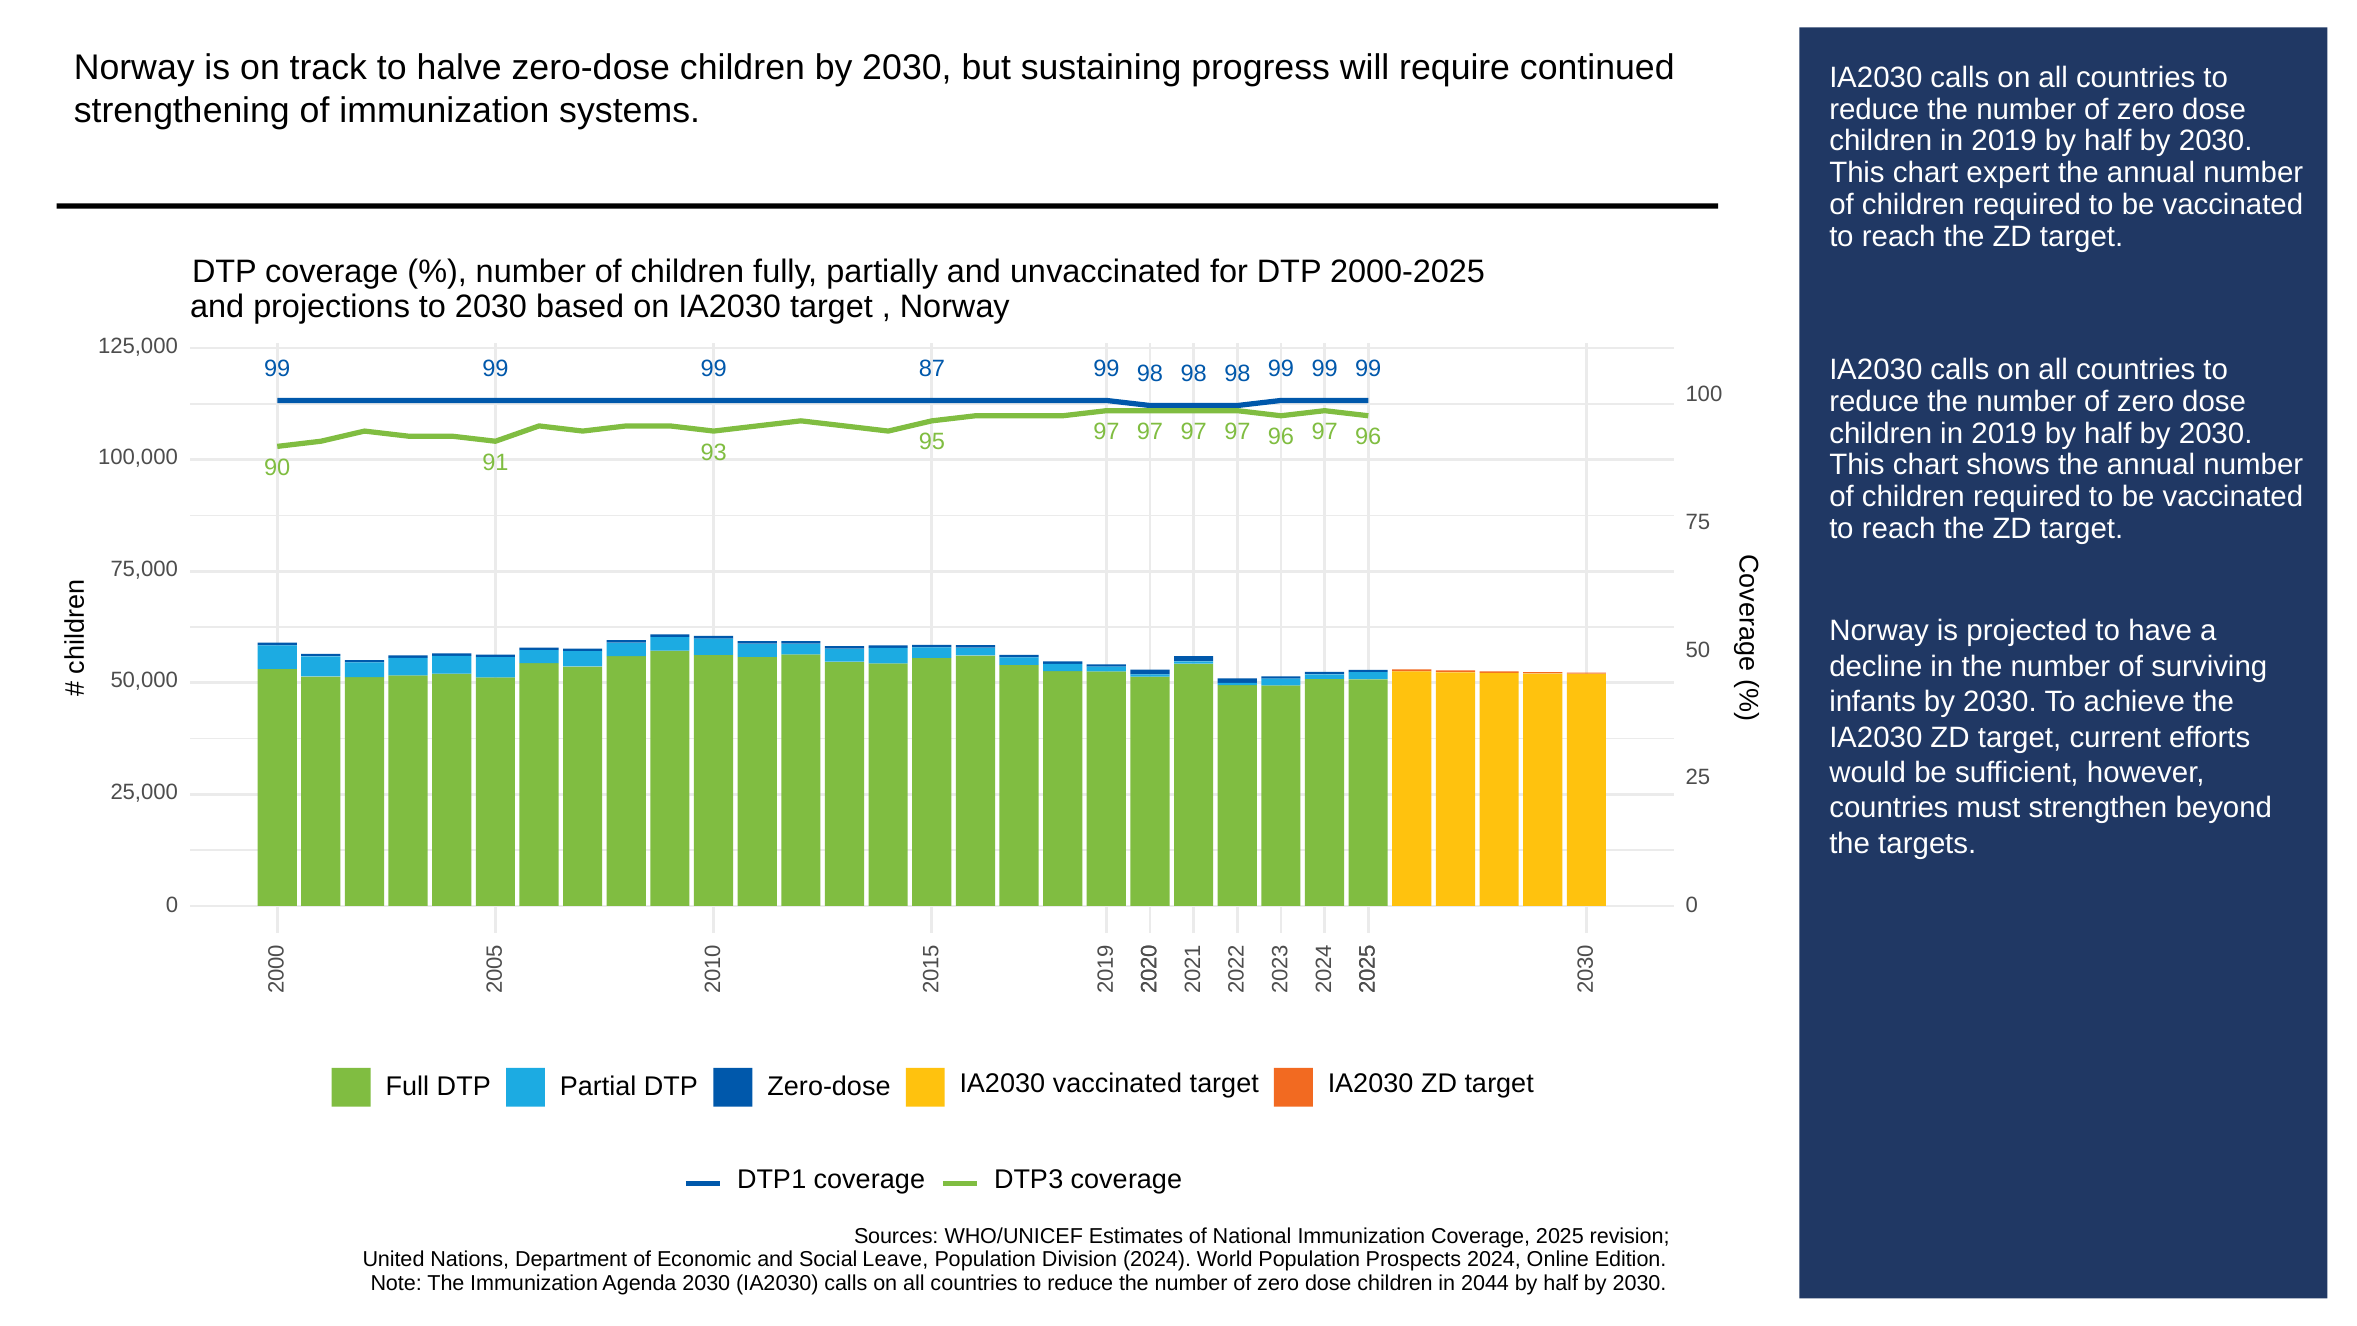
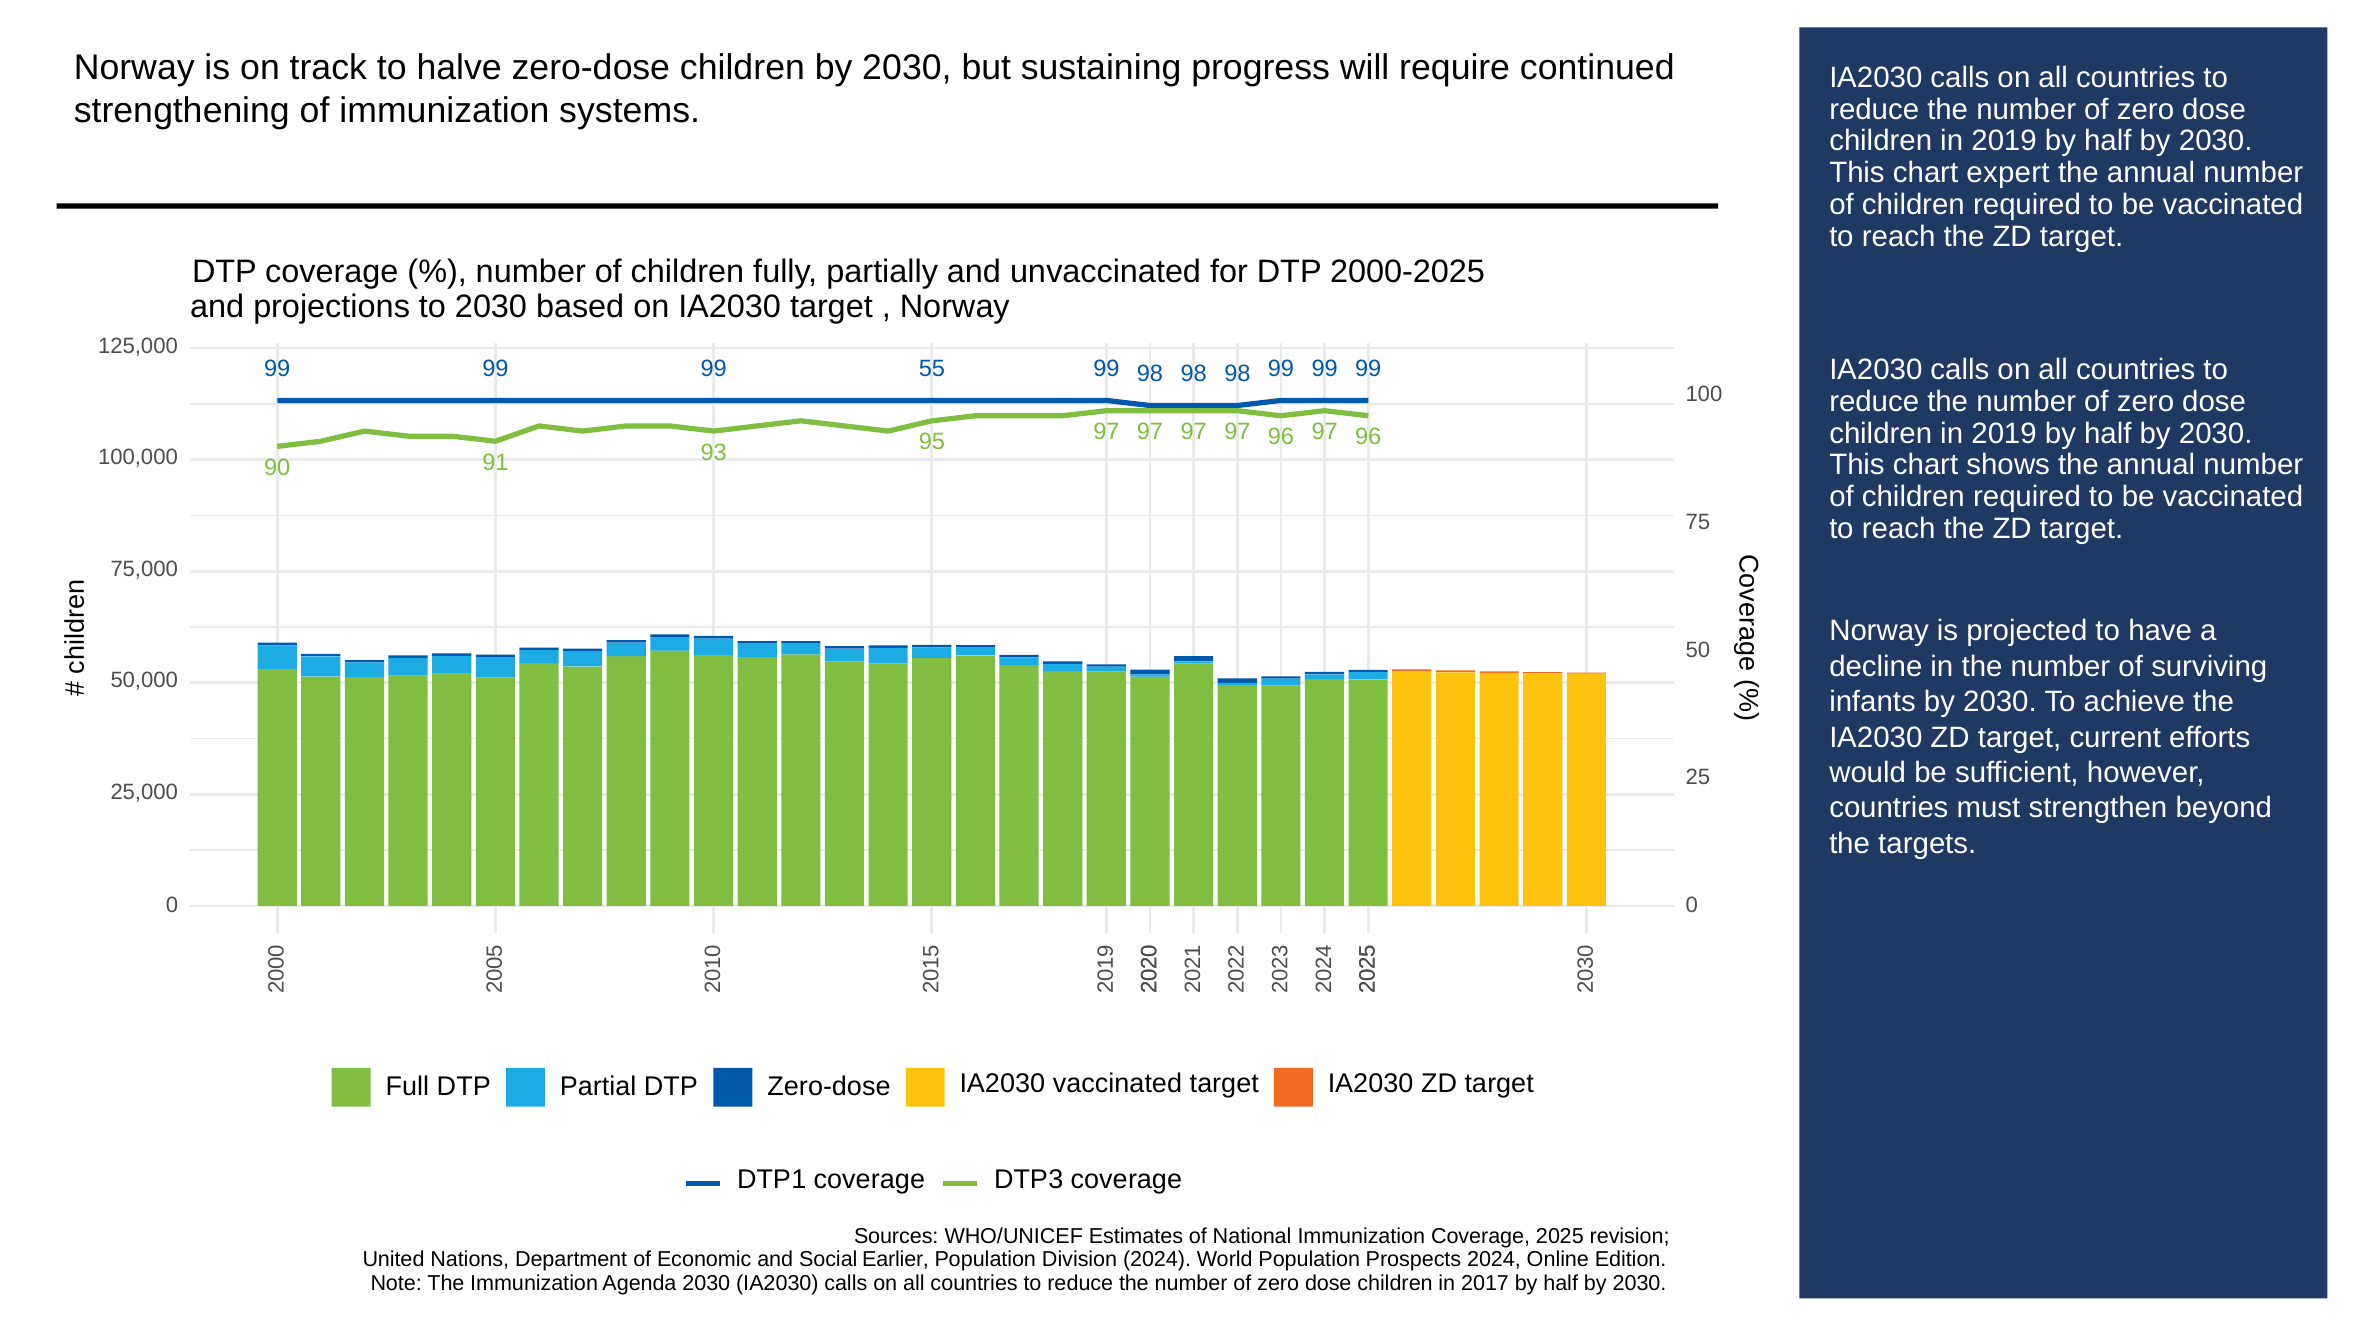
87: 87 -> 55 (932, 369)
Leave: Leave -> Earlier (896, 1259)
2044: 2044 -> 2017 (1485, 1283)
